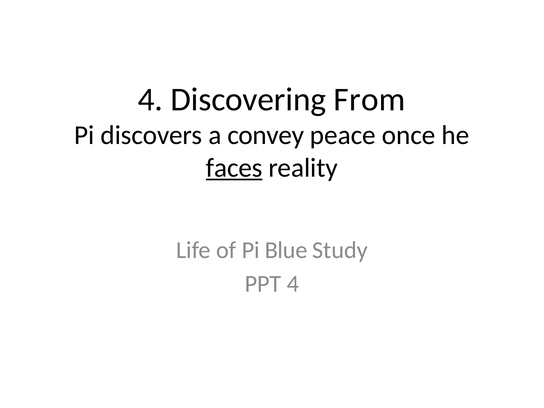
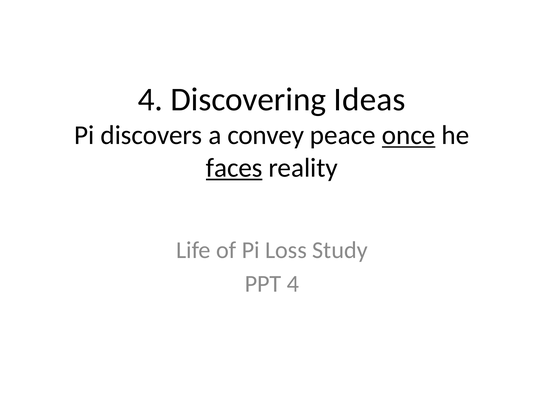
From: From -> Ideas (370, 99)
once underline: none -> present (409, 135)
Blue: Blue -> Loss (286, 250)
